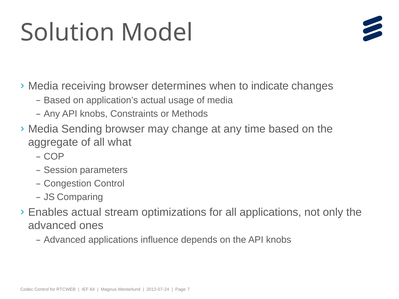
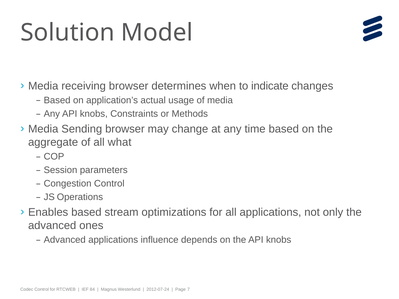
Comparing: Comparing -> Operations (80, 197)
Enables actual: actual -> based (86, 212)
